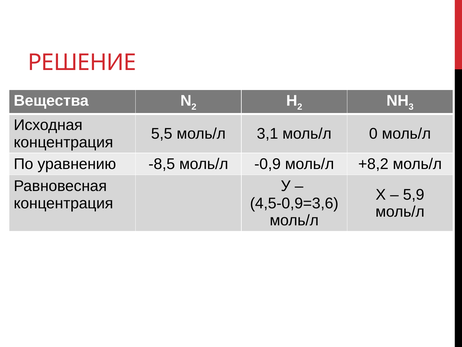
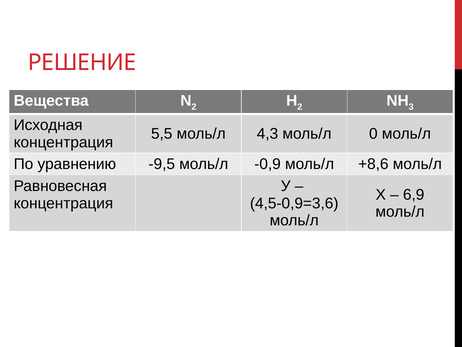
3,1: 3,1 -> 4,3 (268, 134)
-8,5: -8,5 -> -9,5 (162, 164)
+8,2: +8,2 -> +8,6 (373, 164)
5,9: 5,9 -> 6,9 (414, 194)
